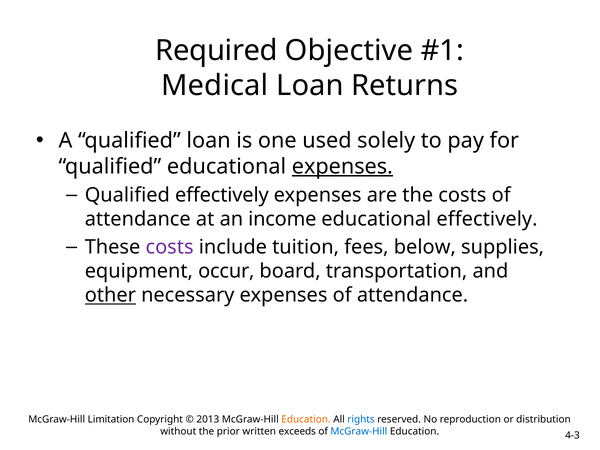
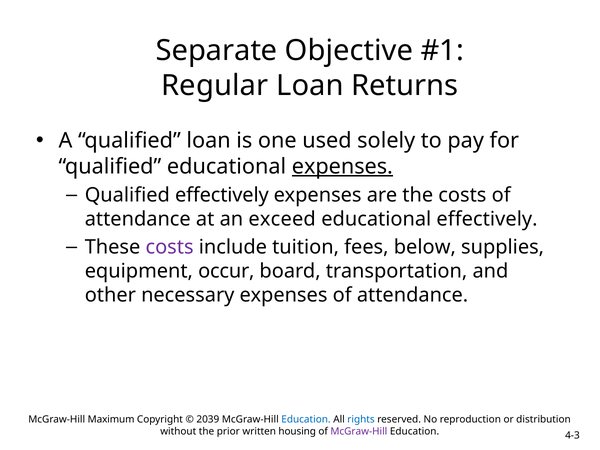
Required: Required -> Separate (217, 51)
Medical: Medical -> Regular (215, 86)
income: income -> exceed (282, 219)
other underline: present -> none (110, 295)
Limitation: Limitation -> Maximum (111, 420)
2013: 2013 -> 2039 (208, 420)
Education colour: orange -> blue (306, 420)
exceeds: exceeds -> housing (297, 432)
McGraw-Hill colour: blue -> purple (359, 432)
